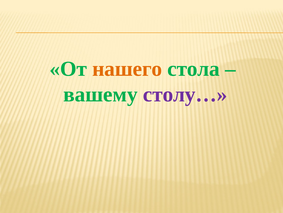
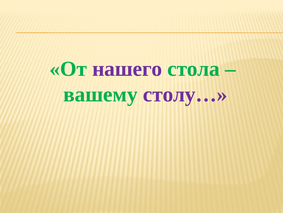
нашего colour: orange -> purple (127, 69)
